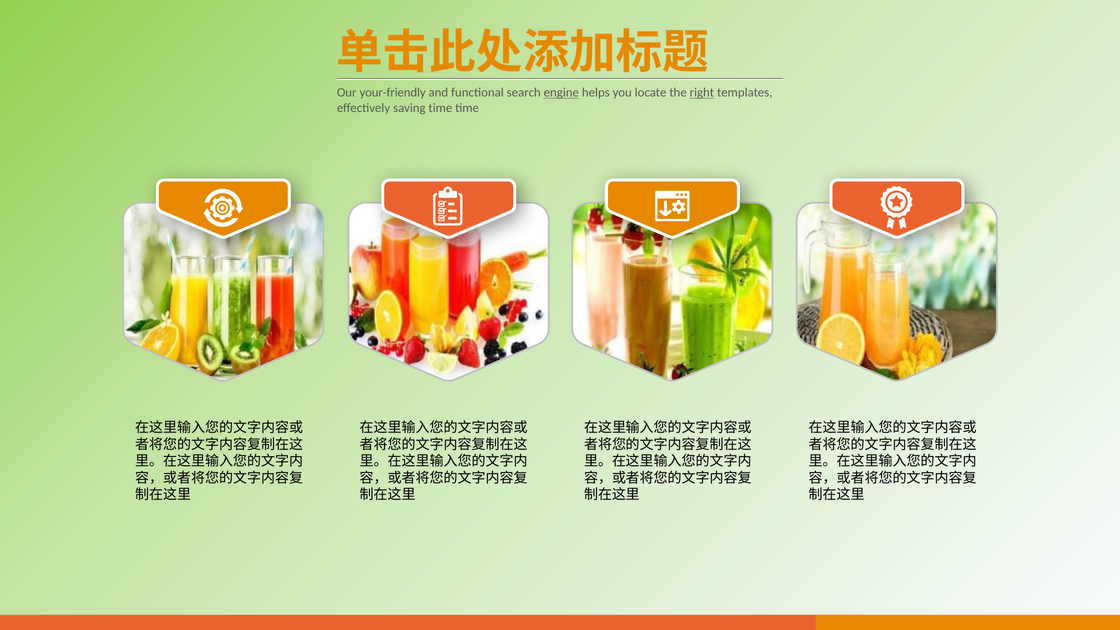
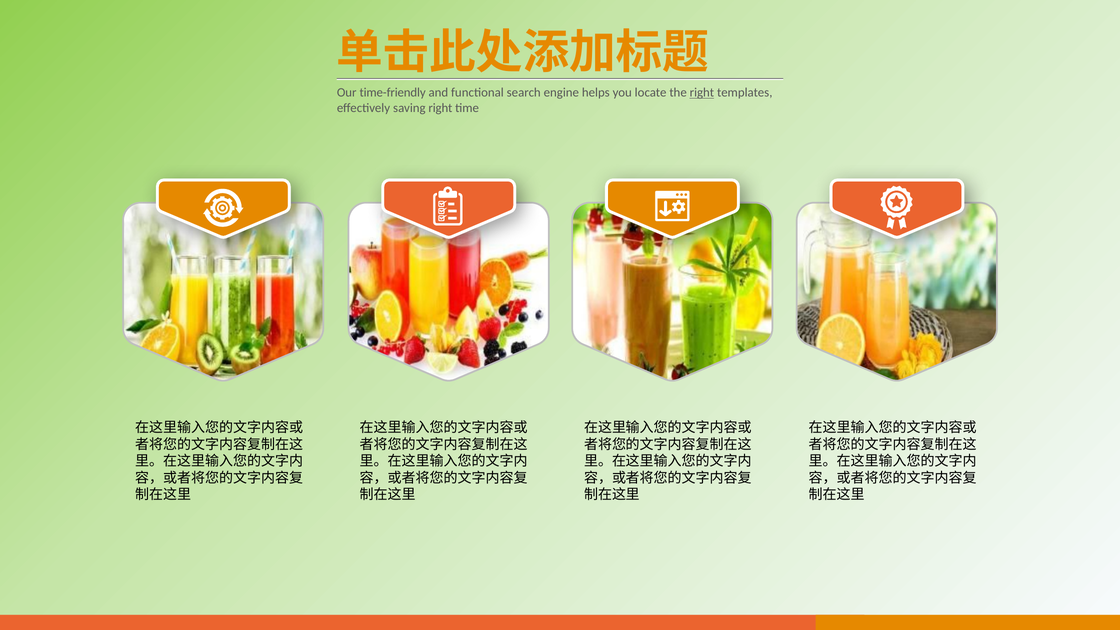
your-friendly: your-friendly -> time-friendly (393, 93)
engine underline: present -> none (561, 93)
saving time: time -> right (440, 108)
